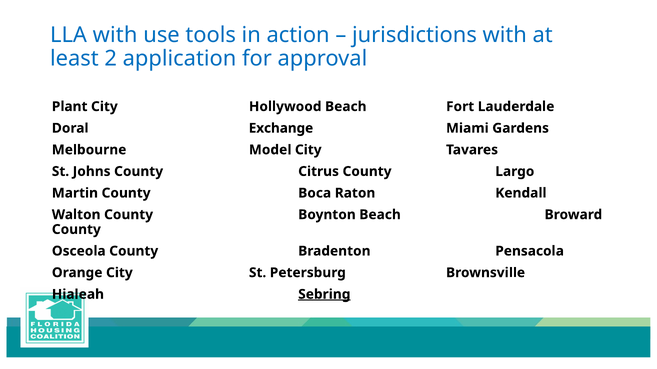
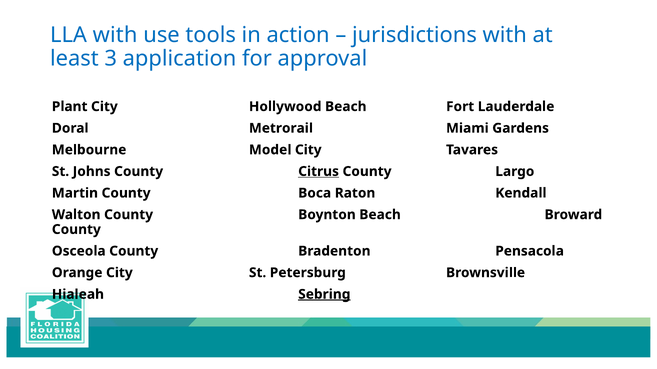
2: 2 -> 3 (111, 59)
Exchange: Exchange -> Metrorail (281, 128)
Citrus underline: none -> present (319, 172)
